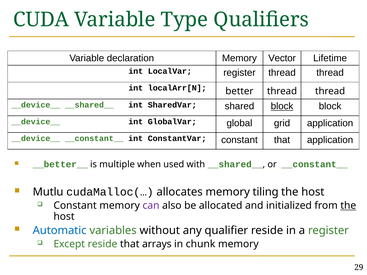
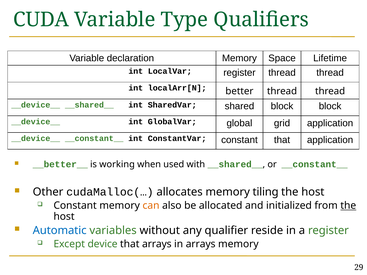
Vector: Vector -> Space (282, 58)
block underline: present -> none (282, 106)
multiple: multiple -> working (117, 165)
Mutlu: Mutlu -> Other (48, 192)
can colour: purple -> orange (151, 206)
Except reside: reside -> device (103, 244)
in chunk: chunk -> arrays (201, 244)
